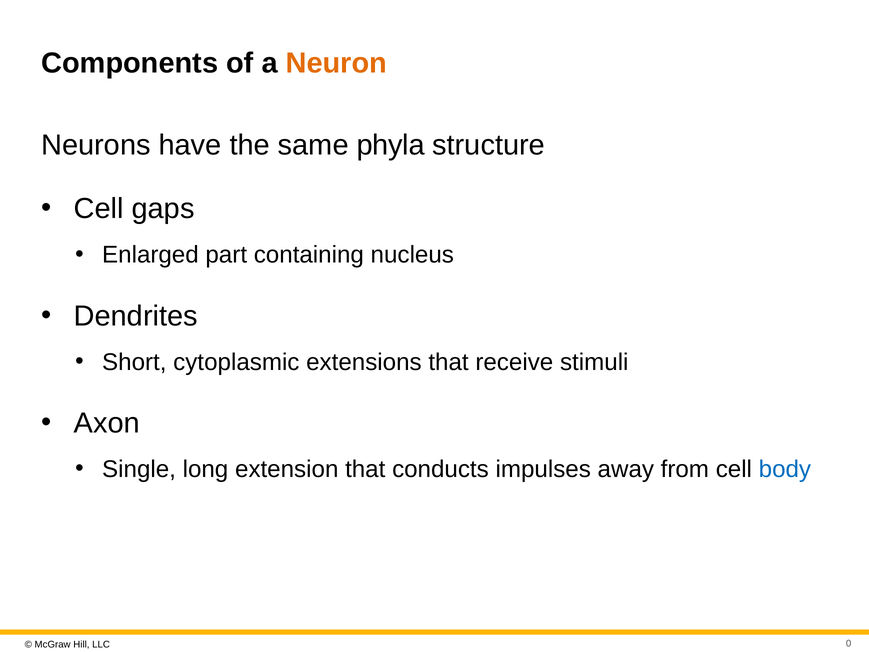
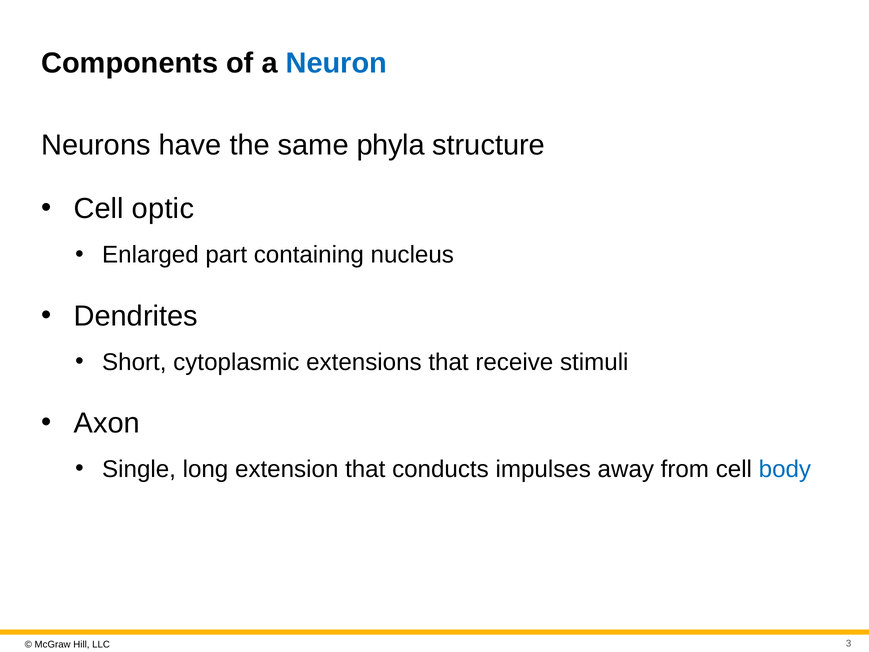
Neuron colour: orange -> blue (336, 63)
gaps: gaps -> optic (163, 209)
0: 0 -> 3 (849, 644)
